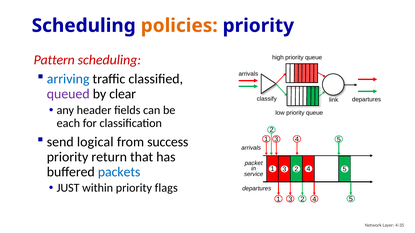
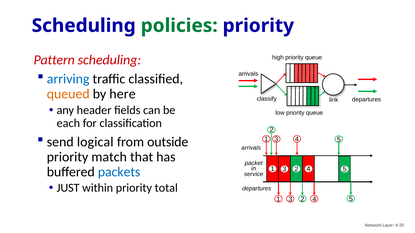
policies colour: orange -> green (179, 26)
queued colour: purple -> orange (68, 94)
clear: clear -> here (123, 94)
success: success -> outside (168, 142)
return: return -> match (109, 157)
flags: flags -> total (166, 188)
